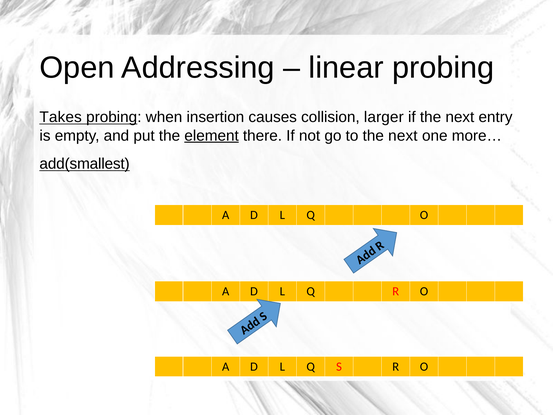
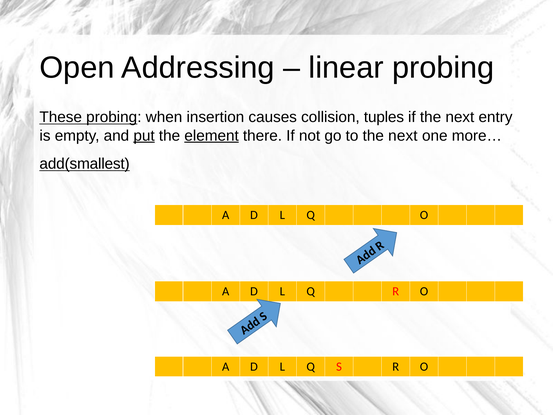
Takes: Takes -> These (61, 117)
larger: larger -> tuples (384, 117)
put underline: none -> present (144, 136)
